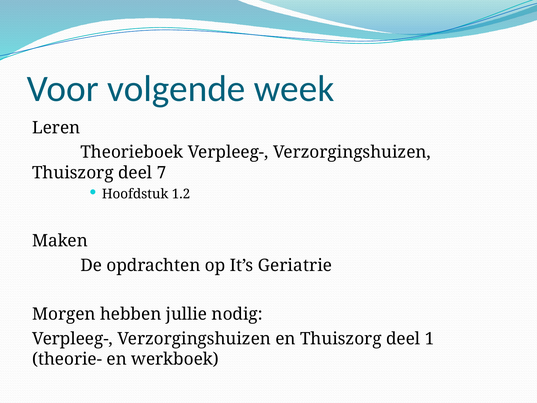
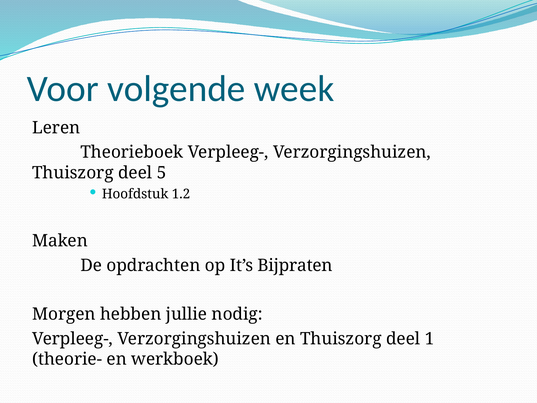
7: 7 -> 5 (161, 173)
Geriatrie: Geriatrie -> Bijpraten (295, 265)
